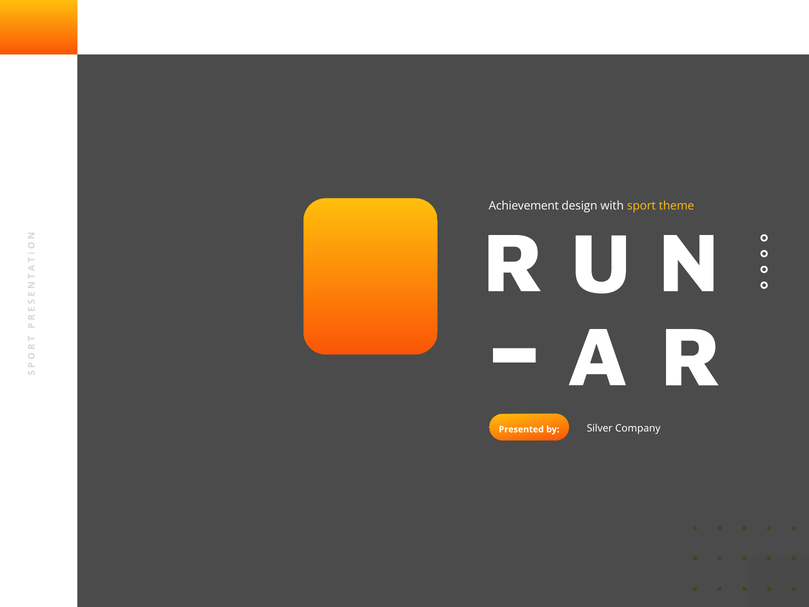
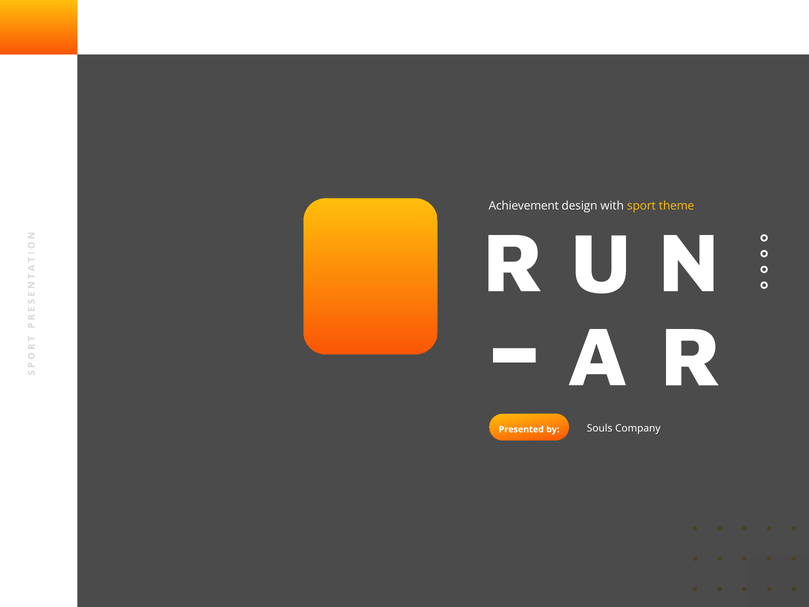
Silver: Silver -> Souls (600, 428)
